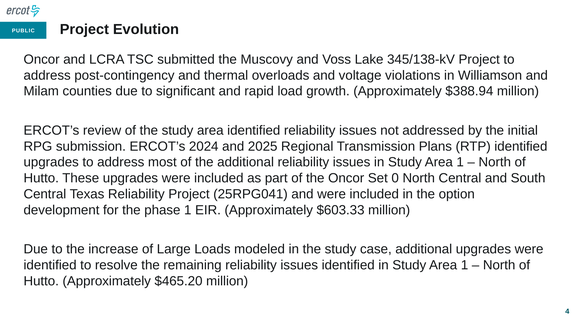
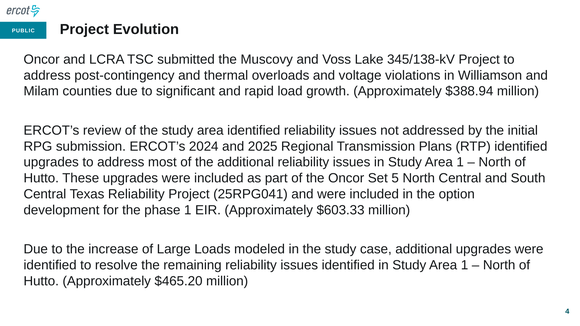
0: 0 -> 5 (395, 178)
